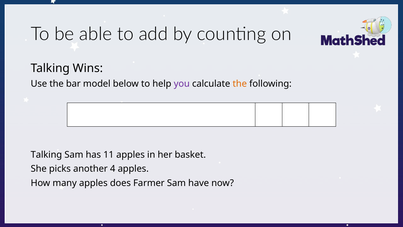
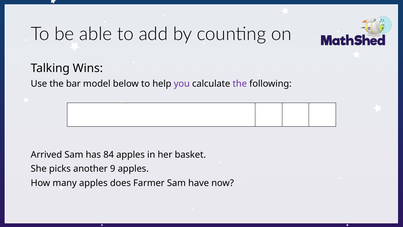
the colour: orange -> purple (240, 84)
Talking: Talking -> Arrived (46, 154)
11: 11 -> 84 (109, 154)
4: 4 -> 9 (113, 169)
